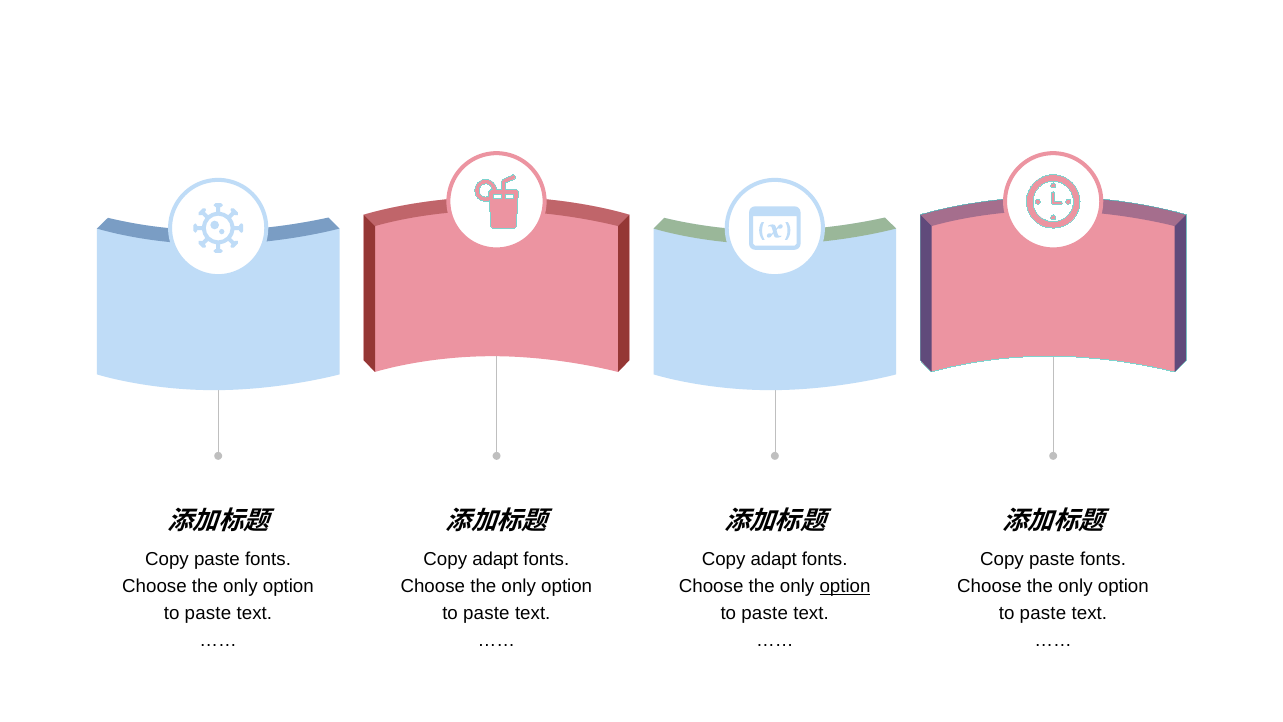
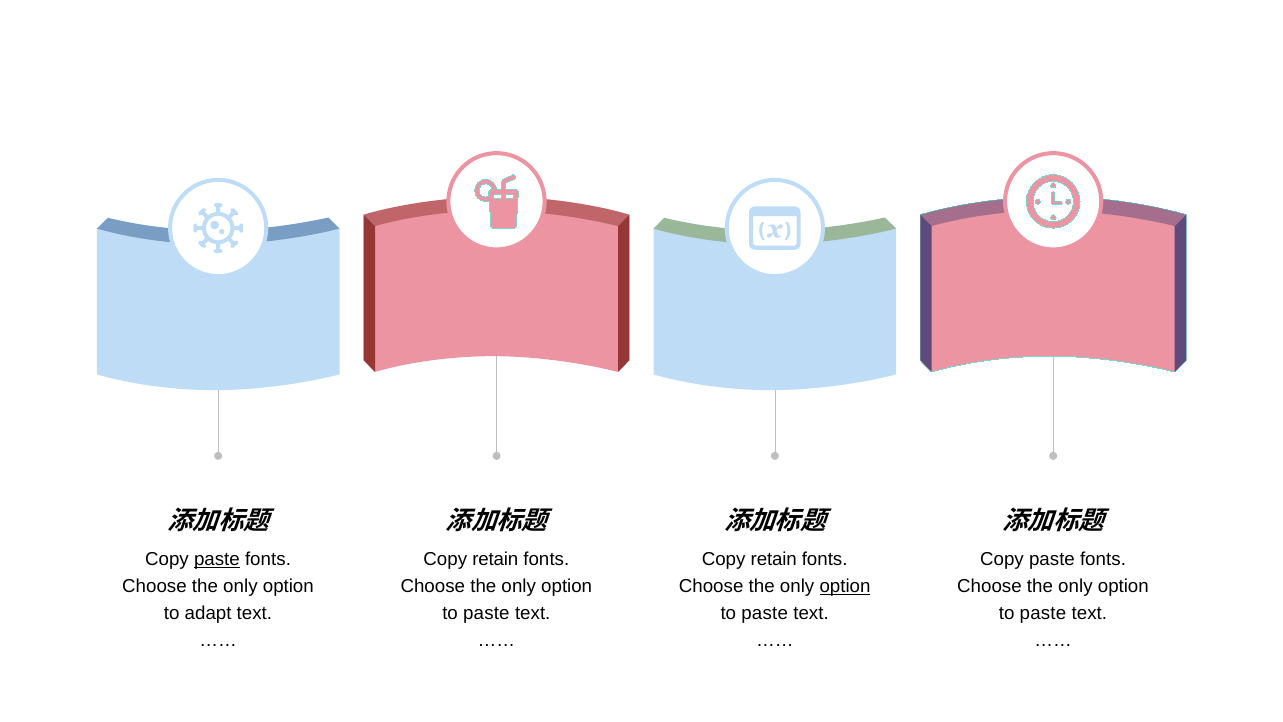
paste underline: none -> present (217, 559)
adapt: adapt -> retain (495, 559)
adapt: adapt -> retain (774, 559)
paste: paste -> adapt (208, 613)
